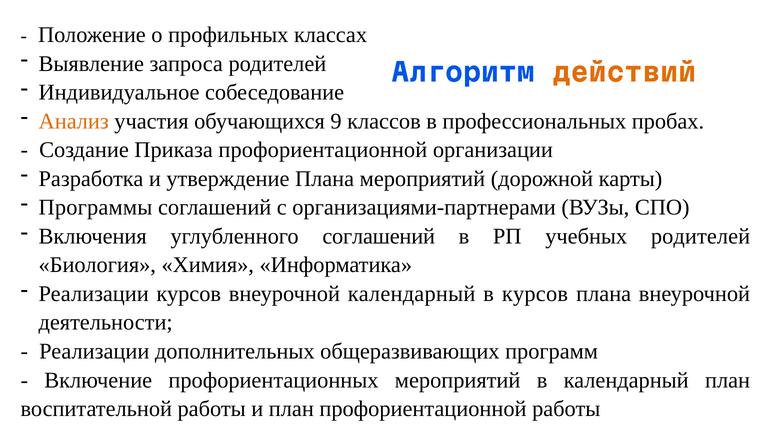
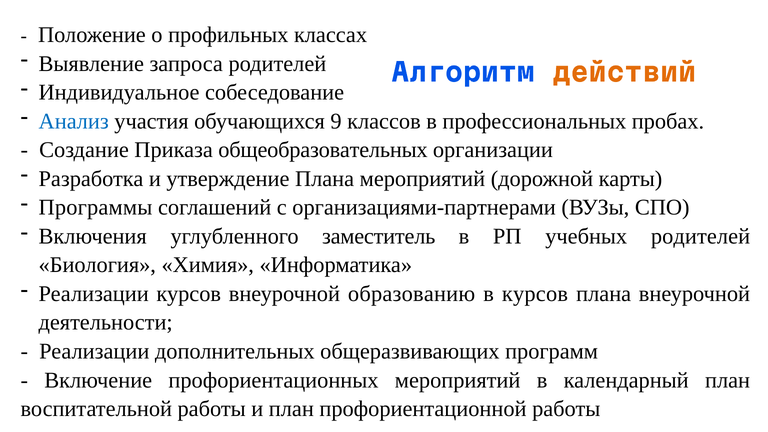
Анализ colour: orange -> blue (74, 121)
Приказа профориентационной: профориентационной -> общеобразовательных (323, 150)
углубленного соглашений: соглашений -> заместитель (379, 236)
внеурочной календарный: календарный -> образованию (412, 294)
